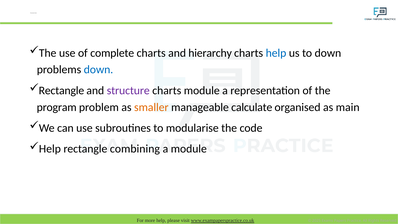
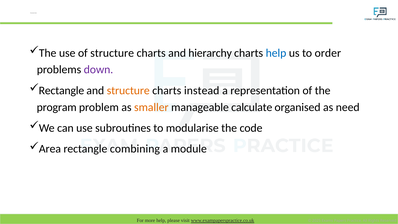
of complete: complete -> structure (112, 53)
to down: down -> order (328, 53)
down colour: blue -> purple (99, 70)
structure colour: purple -> orange (128, 90)
charts module: module -> instead (202, 90)
main: main -> need (348, 107)
Help: Help -> Area (50, 149)
